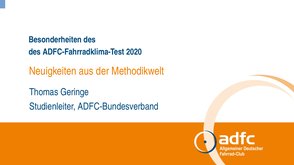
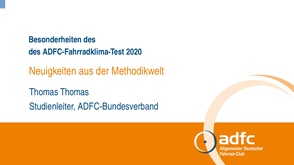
Thomas Geringe: Geringe -> Thomas (75, 92)
